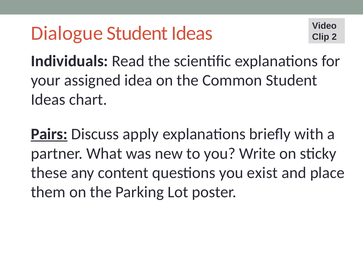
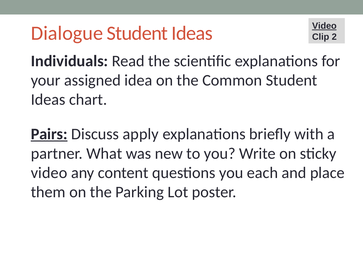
Video underline: none -> present (324, 26)
these: these -> video (49, 173)
exist: exist -> each (262, 173)
